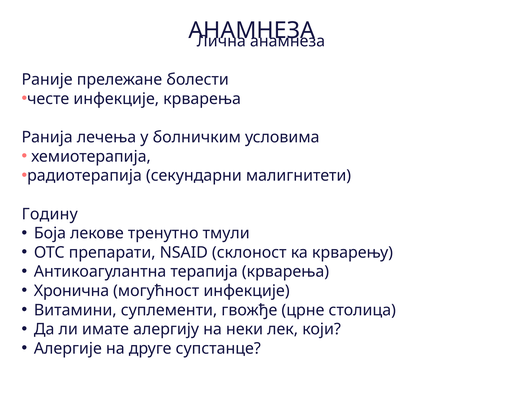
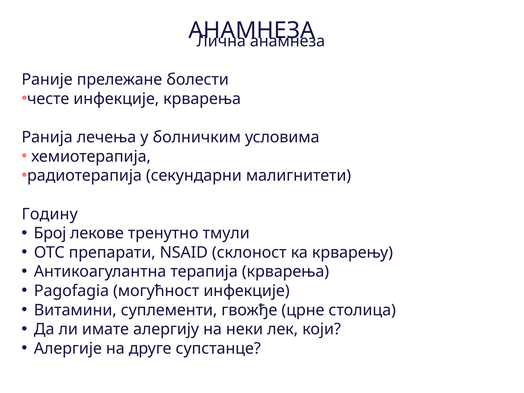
Боја: Боја -> Број (50, 233)
Хронична: Хронична -> Pagofagia (71, 291)
